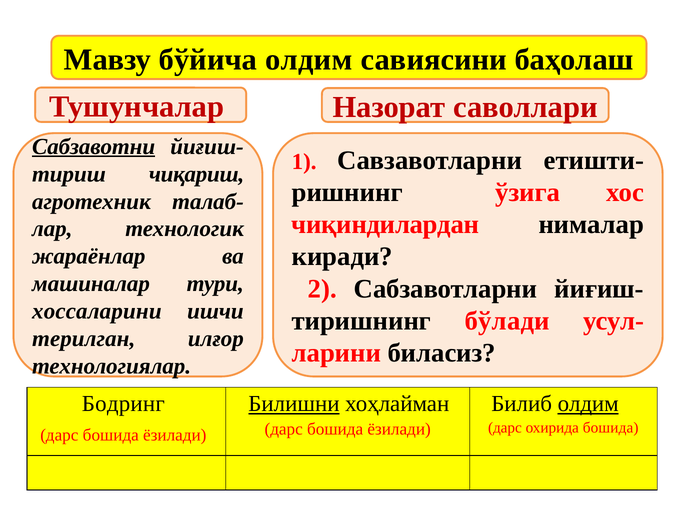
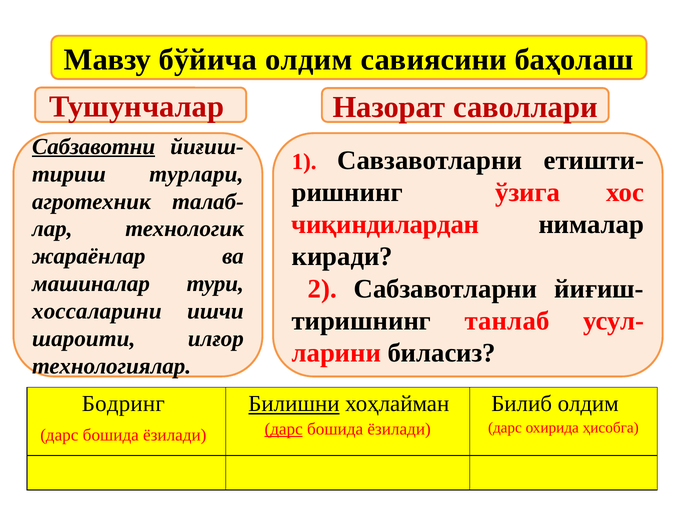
чиқариш: чиқариш -> турлари (196, 174)
бўлади: бўлади -> танлаб (507, 321)
терилган: терилган -> шароити (84, 339)
олдим underline: present -> none (588, 404)
охирида бошида: бошида -> ҳисобга (611, 428)
дарс underline: none -> present (284, 429)
